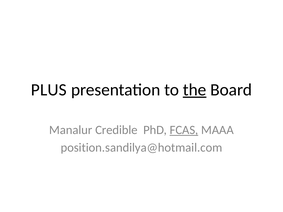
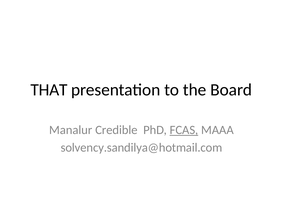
PLUS: PLUS -> THAT (49, 90)
the underline: present -> none (195, 90)
position.sandilya@hotmail.com: position.sandilya@hotmail.com -> solvency.sandilya@hotmail.com (141, 148)
